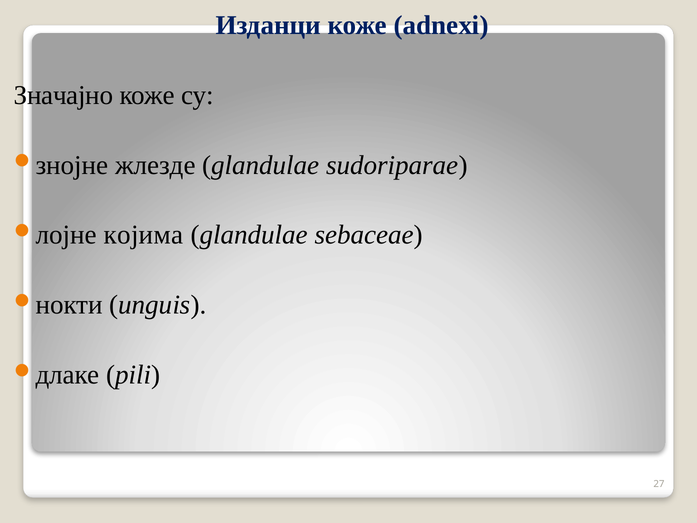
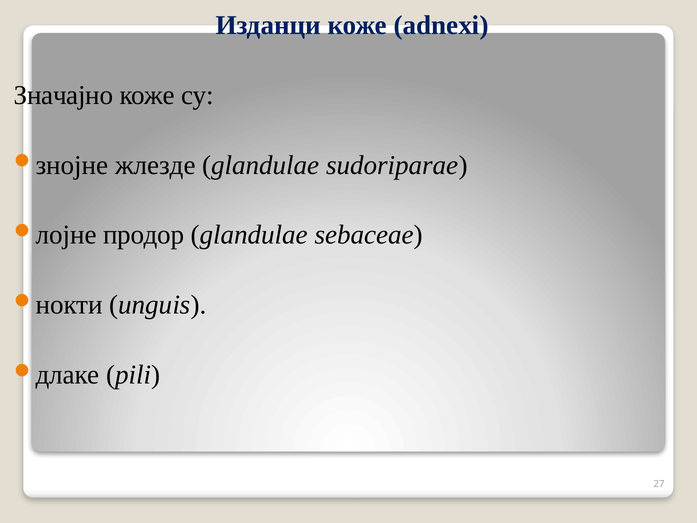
којима: којима -> продор (144, 235)
